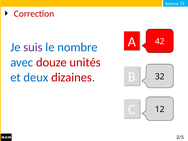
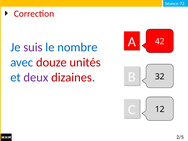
deux colour: blue -> purple (36, 77)
